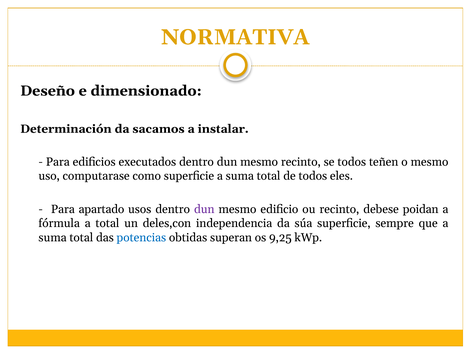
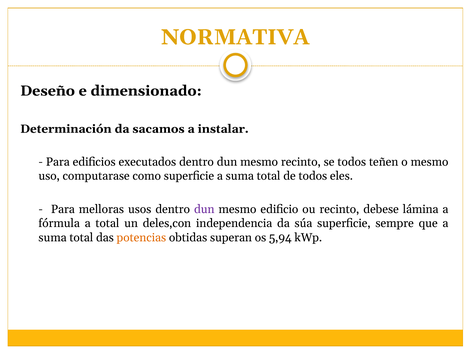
apartado: apartado -> melloras (101, 209)
poidan: poidan -> lámina (421, 209)
potencias colour: blue -> orange (141, 237)
9,25: 9,25 -> 5,94 (280, 237)
